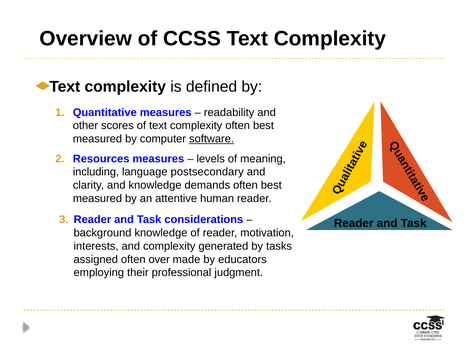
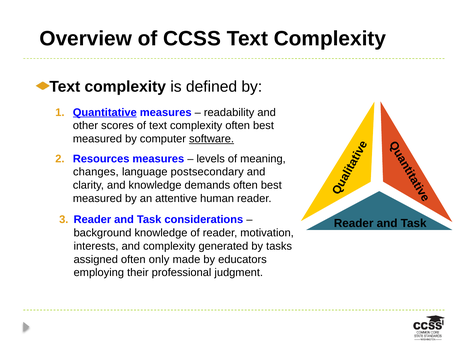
Quantitative underline: none -> present (105, 112)
including: including -> changes (96, 172)
over: over -> only (159, 259)
